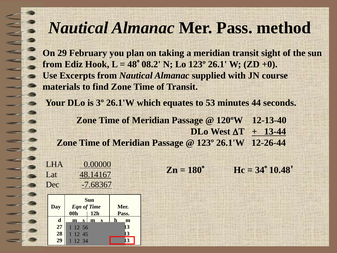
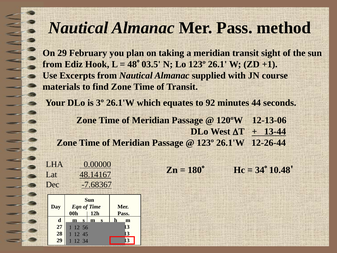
08.2: 08.2 -> 03.5 (151, 64)
+0: +0 -> +1 (270, 64)
53: 53 -> 92 (210, 103)
12-13-40: 12-13-40 -> 12-13-06 (269, 120)
